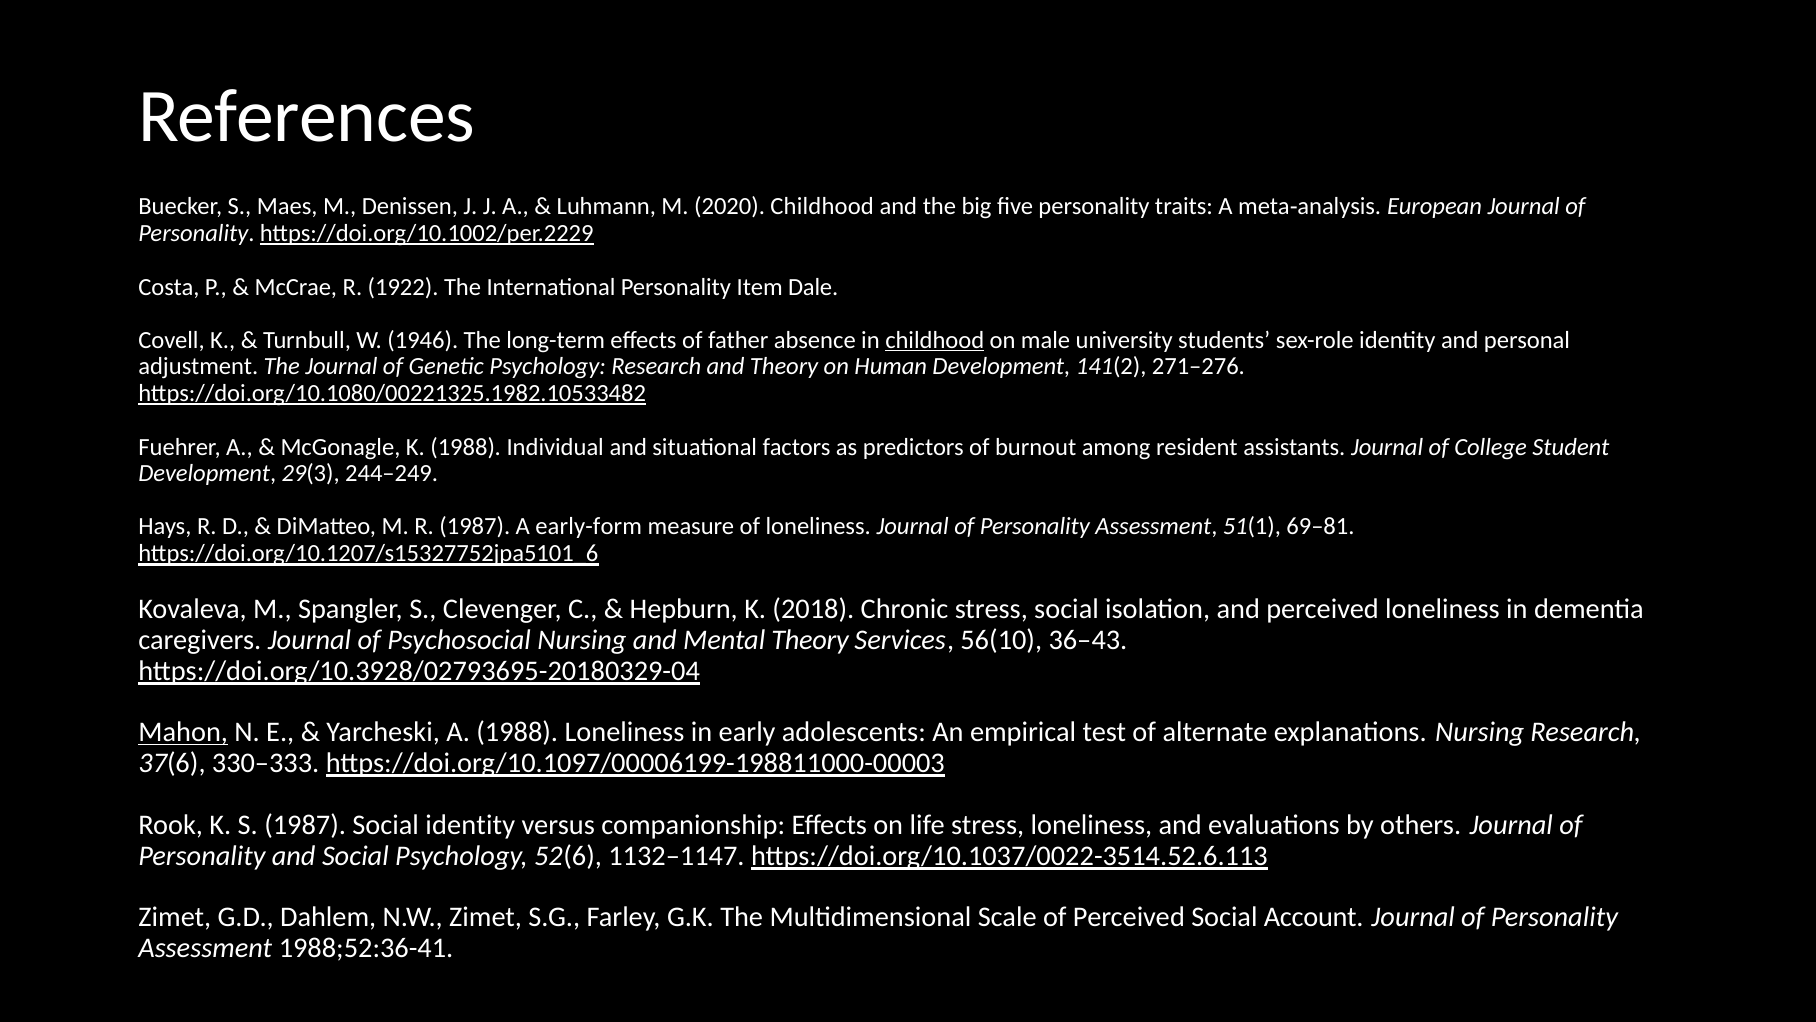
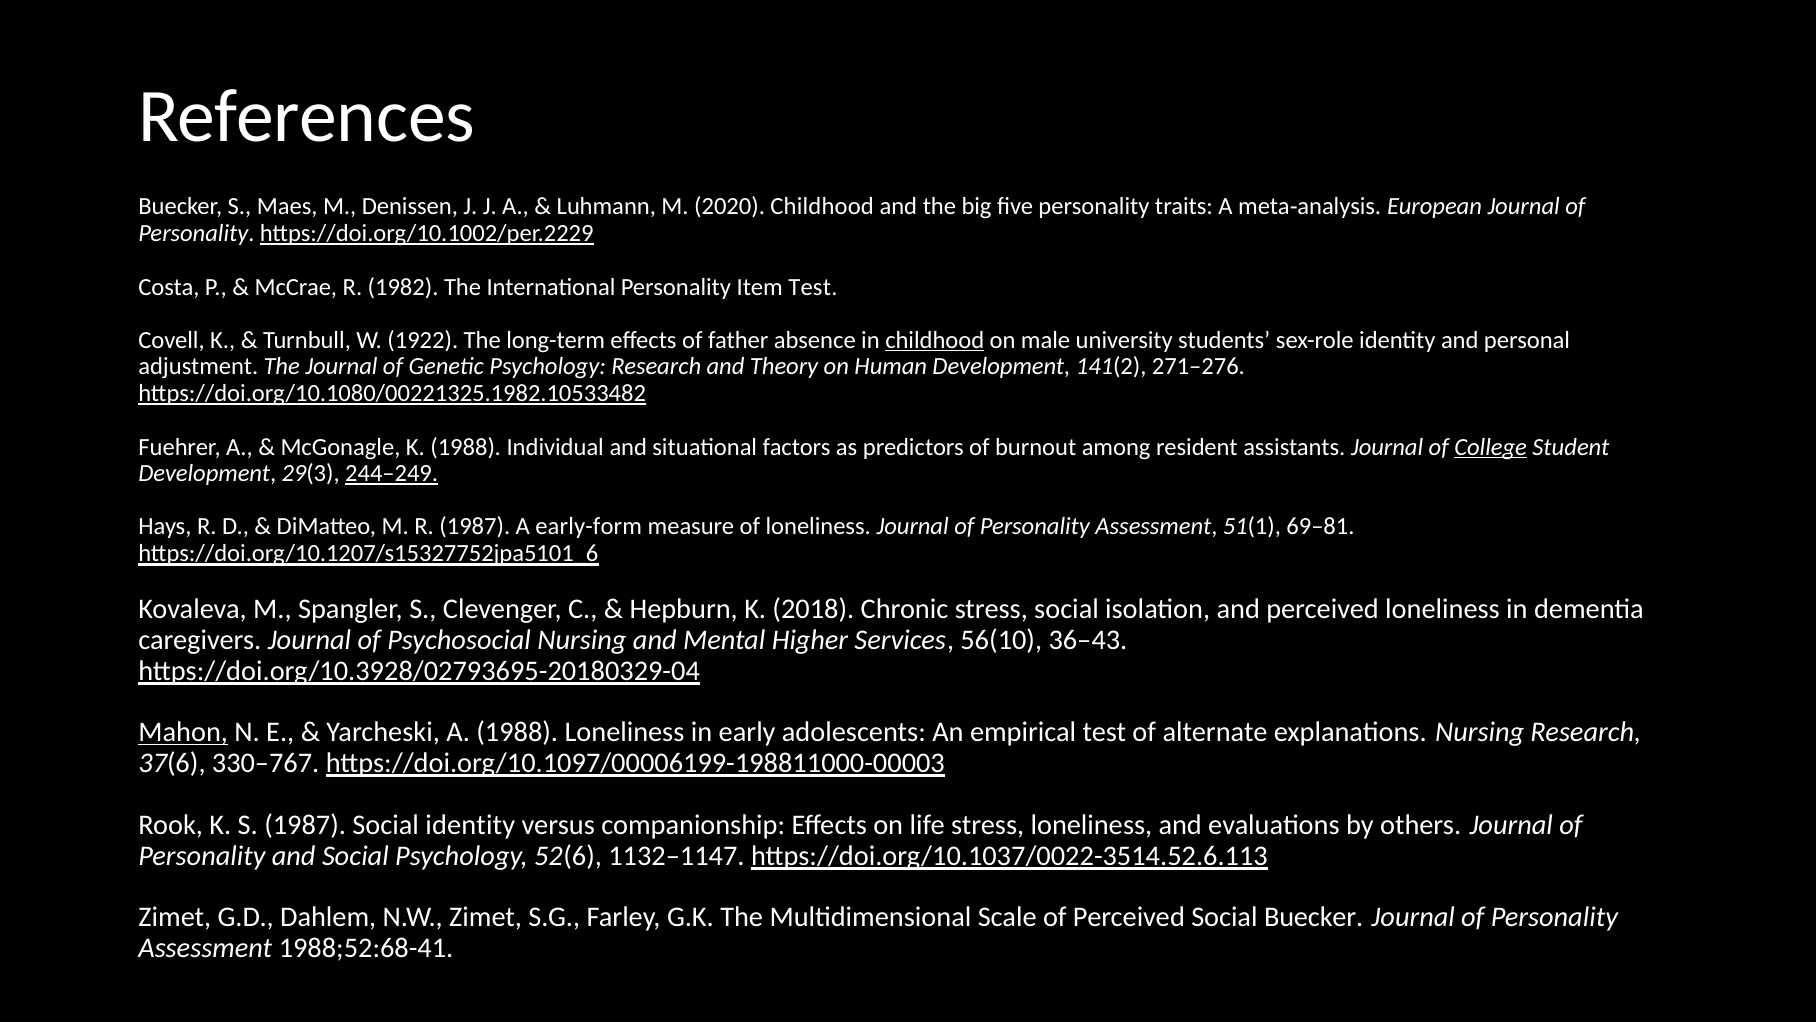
1922: 1922 -> 1982 (403, 287)
Item Dale: Dale -> Test (813, 287)
1946: 1946 -> 1922 (423, 340)
College underline: none -> present (1491, 447)
244–249 underline: none -> present (392, 473)
Mental Theory: Theory -> Higher (810, 639)
330–333: 330–333 -> 330–767 (266, 763)
Social Account: Account -> Buecker (1314, 917)
1988;52:36-41: 1988;52:36-41 -> 1988;52:68-41 (366, 948)
